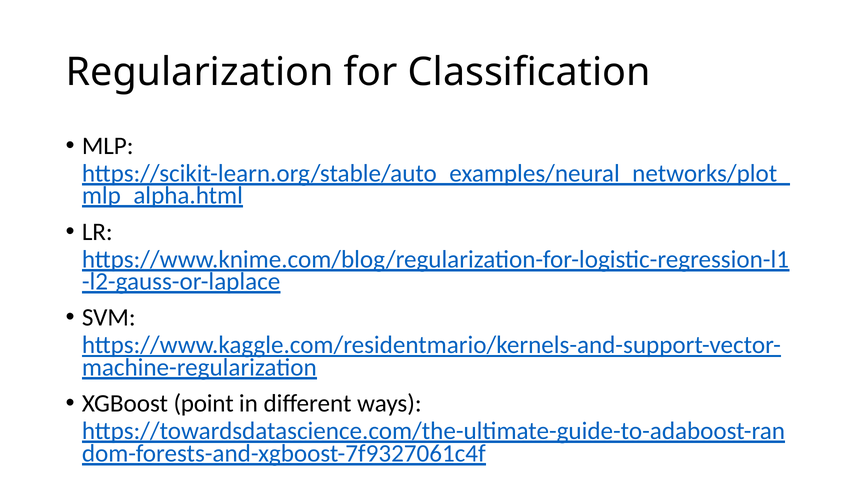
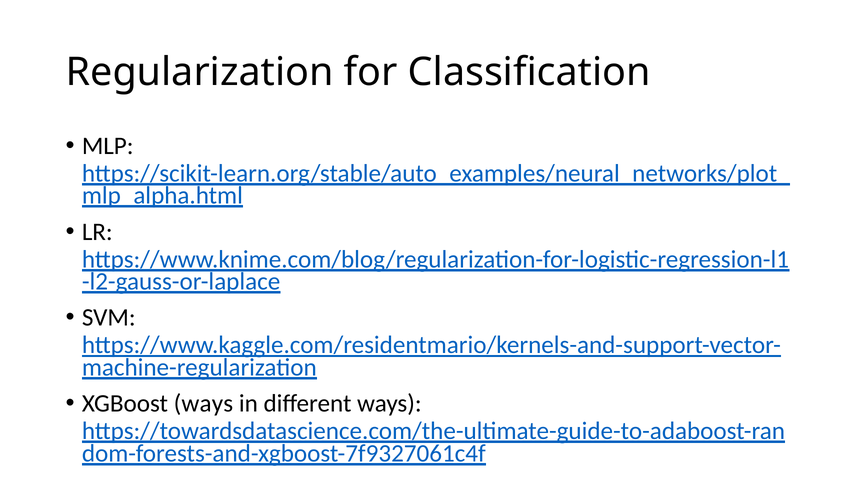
XGBoost point: point -> ways (203, 403)
